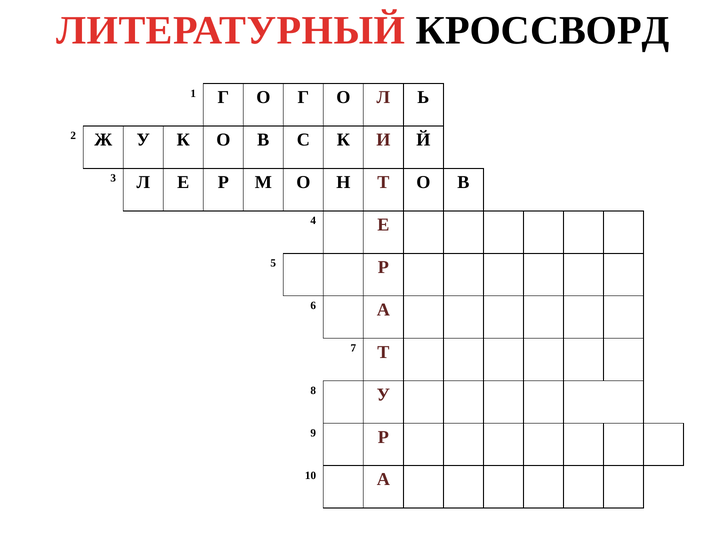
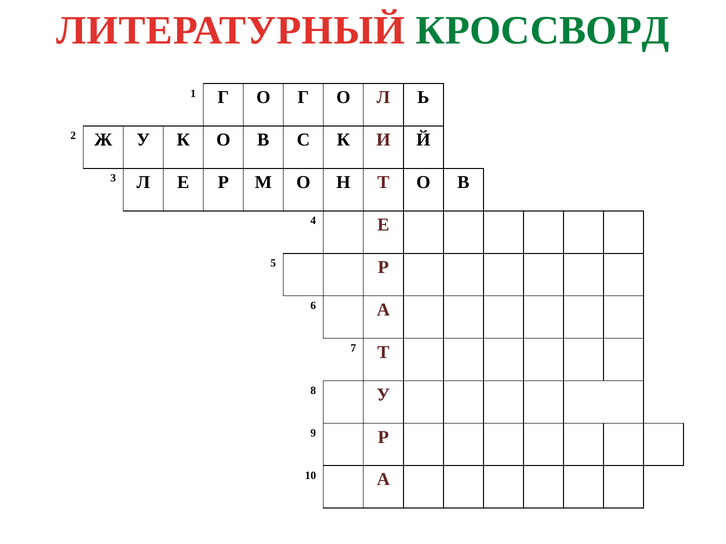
КРОССВОРД colour: black -> green (543, 31)
